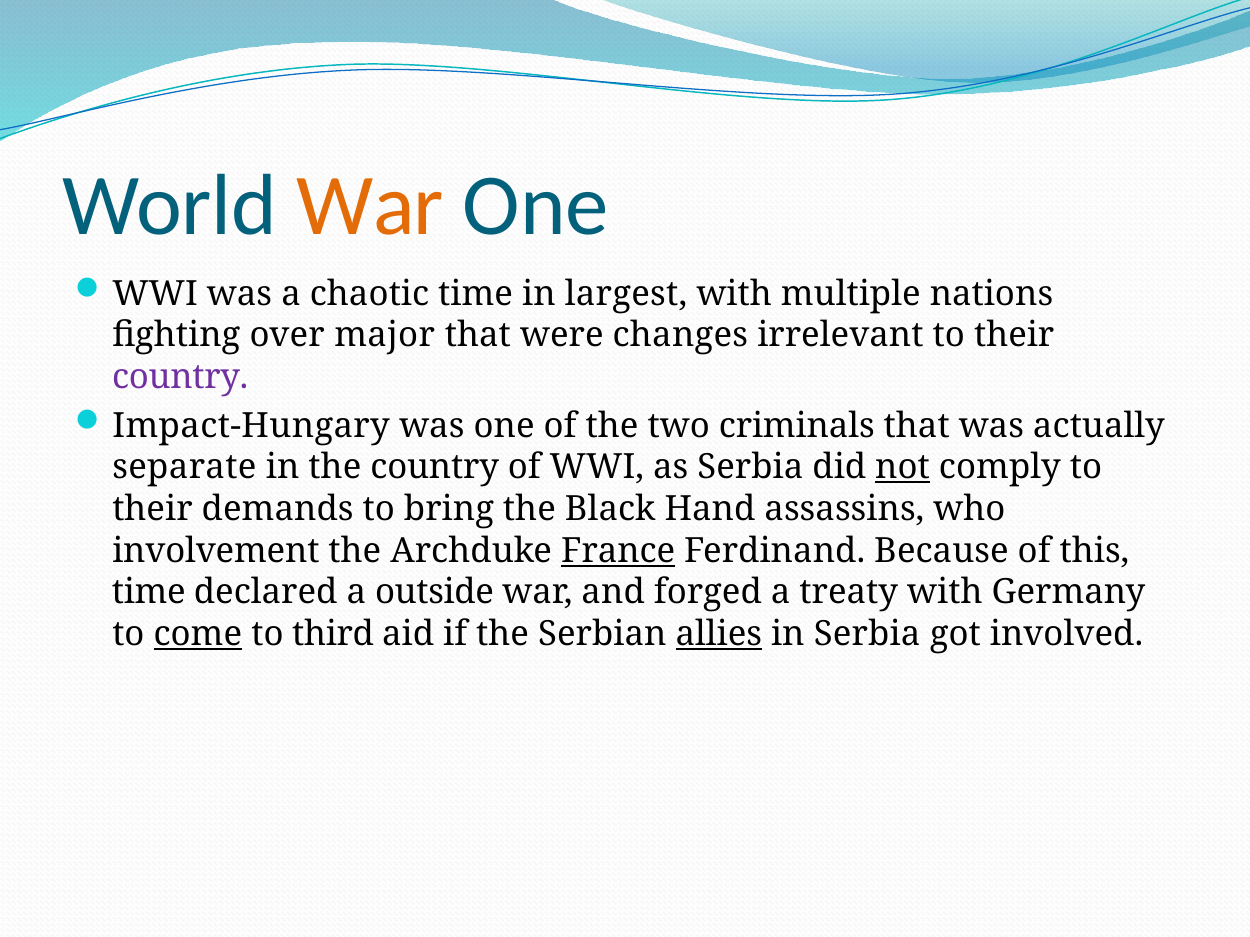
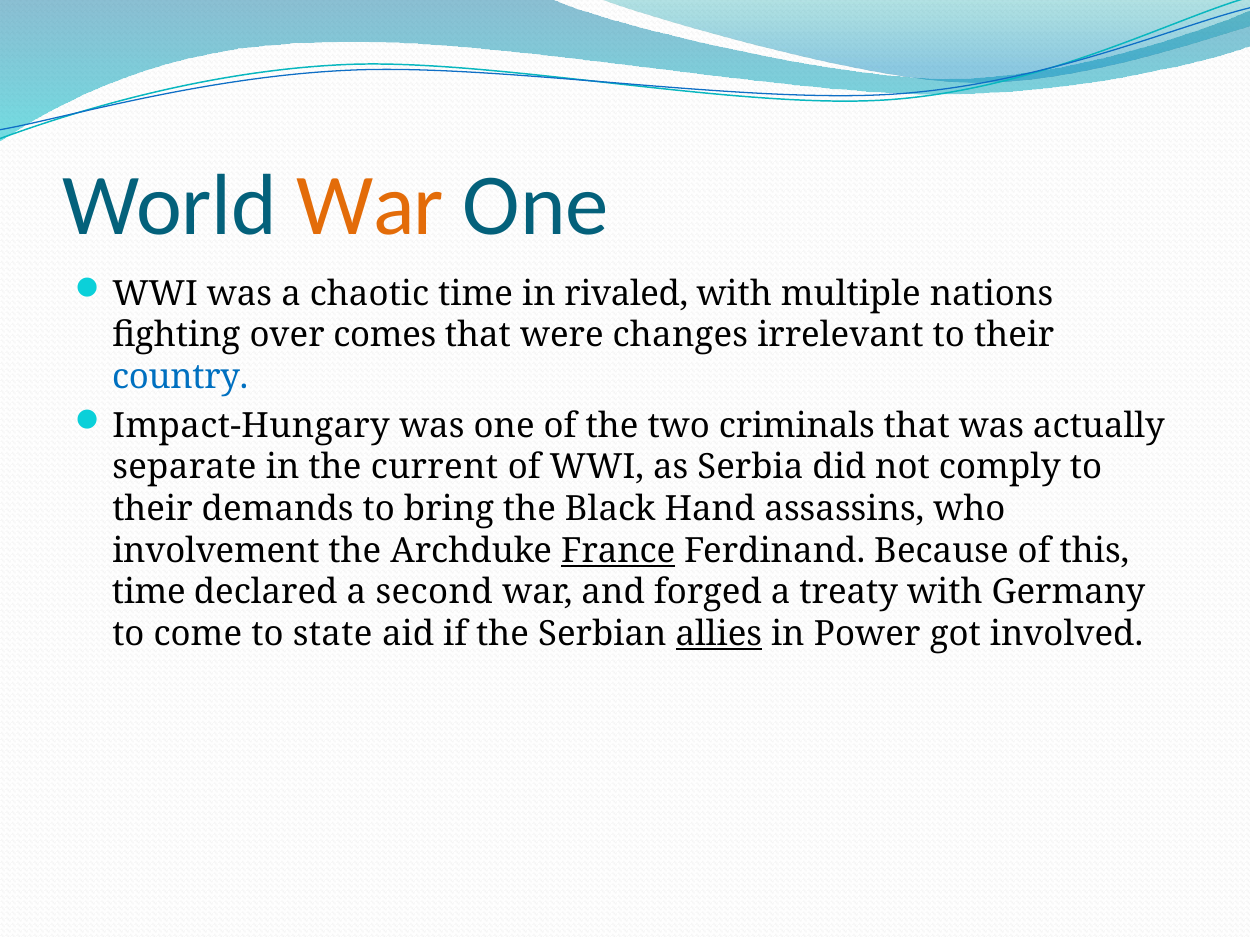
largest: largest -> rivaled (626, 294)
major: major -> comes (385, 336)
country colour: purple -> blue (180, 377)
the country: country -> current (434, 468)
not underline: present -> none (903, 468)
outside: outside -> second (434, 593)
come underline: present -> none (198, 634)
third: third -> state (333, 634)
in Serbia: Serbia -> Power (867, 634)
